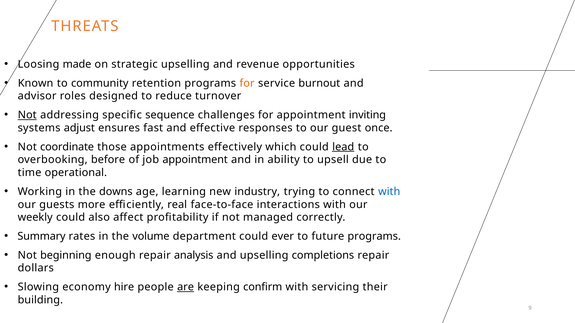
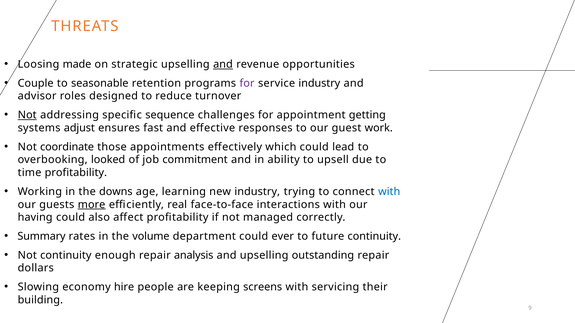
and underline: none -> present (223, 64)
Known: Known -> Couple (36, 83)
community: community -> seasonable (100, 83)
for colour: orange -> purple (247, 83)
service burnout: burnout -> industry (319, 83)
inviting: inviting -> getting (367, 115)
once: once -> work (379, 128)
lead underline: present -> none (343, 147)
before: before -> looked (108, 160)
job appointment: appointment -> commitment (195, 160)
time operational: operational -> profitability (76, 173)
more underline: none -> present (92, 205)
weekly: weekly -> having (35, 218)
future programs: programs -> continuity (374, 237)
Not beginning: beginning -> continuity (66, 256)
completions: completions -> outstanding (323, 256)
are underline: present -> none (186, 287)
confirm: confirm -> screens (263, 287)
